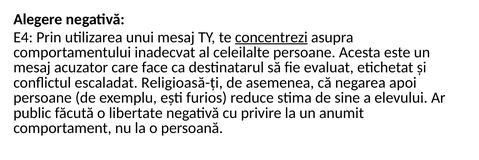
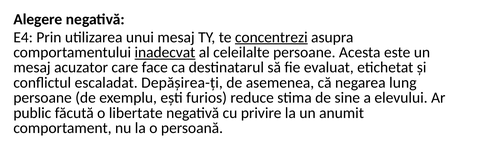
inadecvat underline: none -> present (165, 52)
Religioasă-ți: Religioasă-ți -> Depășirea-ți (182, 82)
apoi: apoi -> lung (403, 82)
